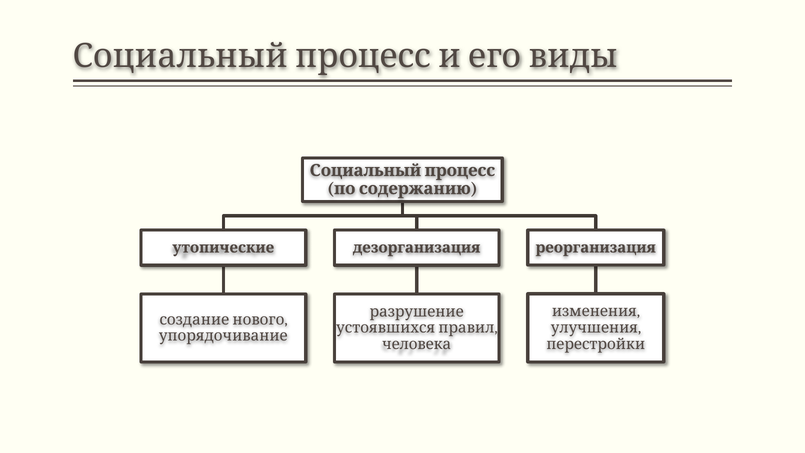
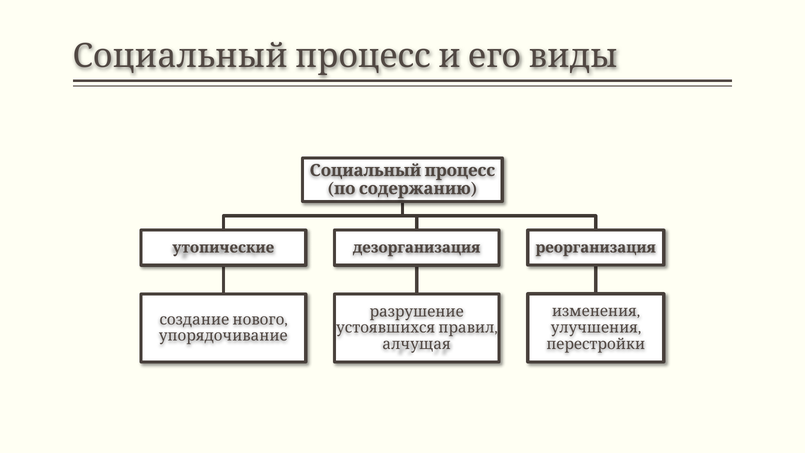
человека: человека -> алчущая (417, 344)
